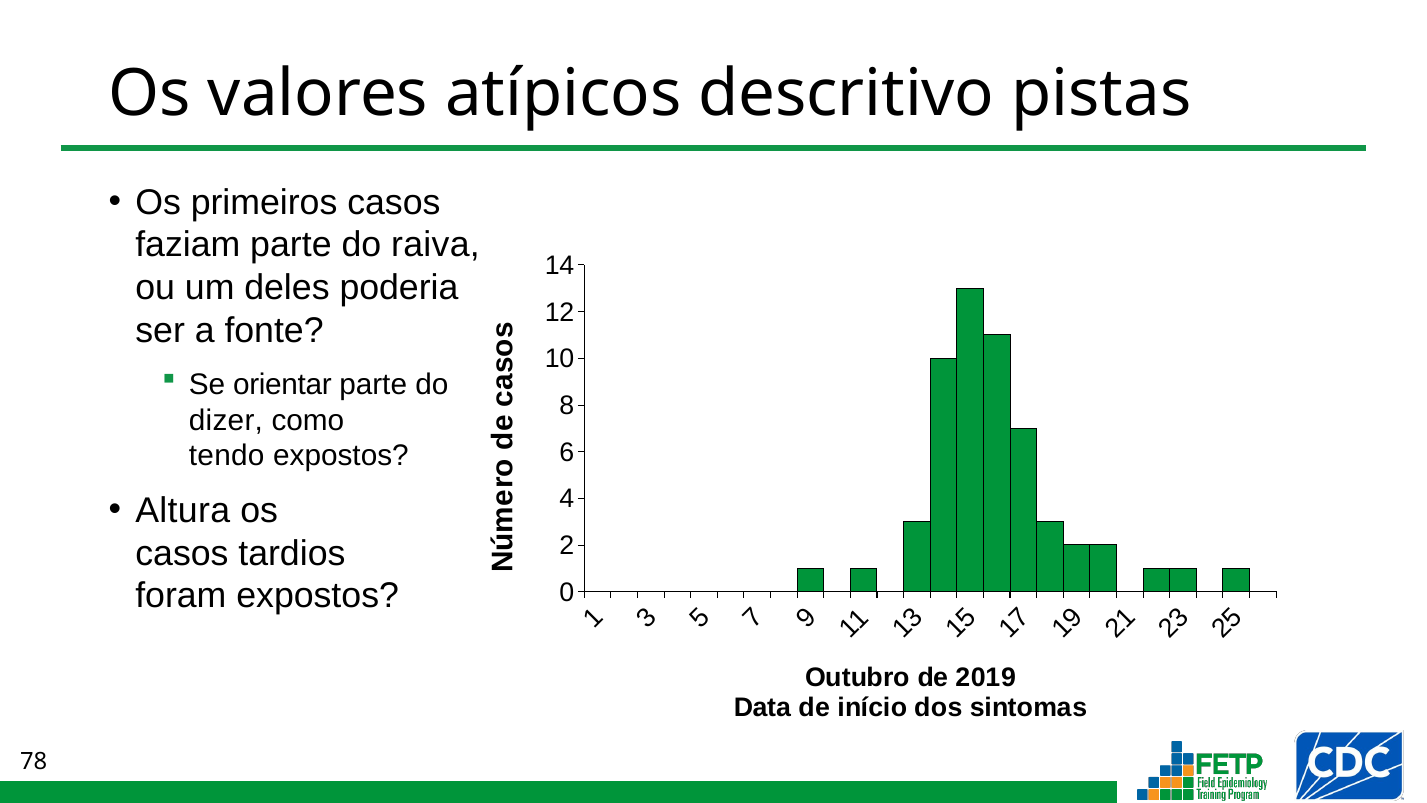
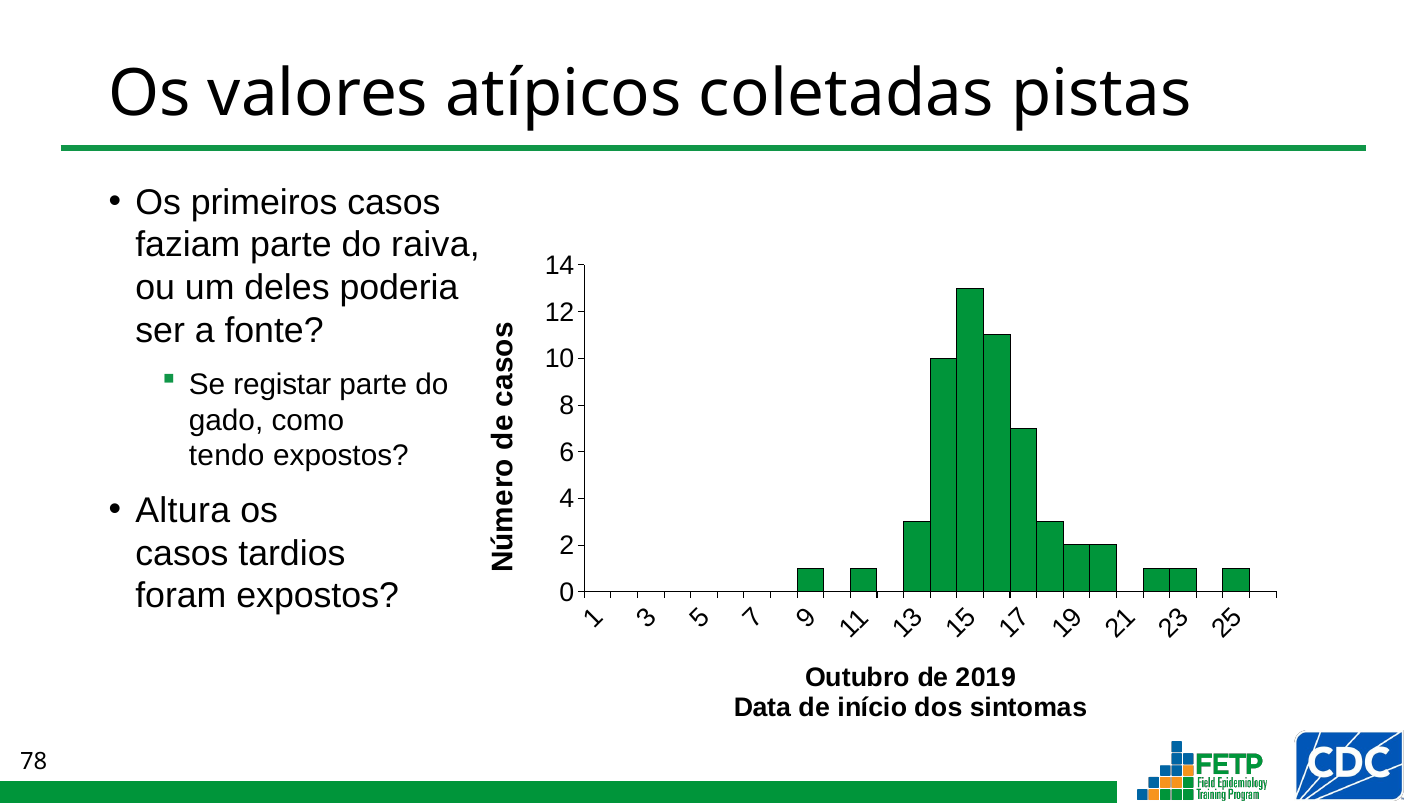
descritivo: descritivo -> coletadas (846, 94)
orientar: orientar -> registar (282, 384)
dizer: dizer -> gado (226, 420)
